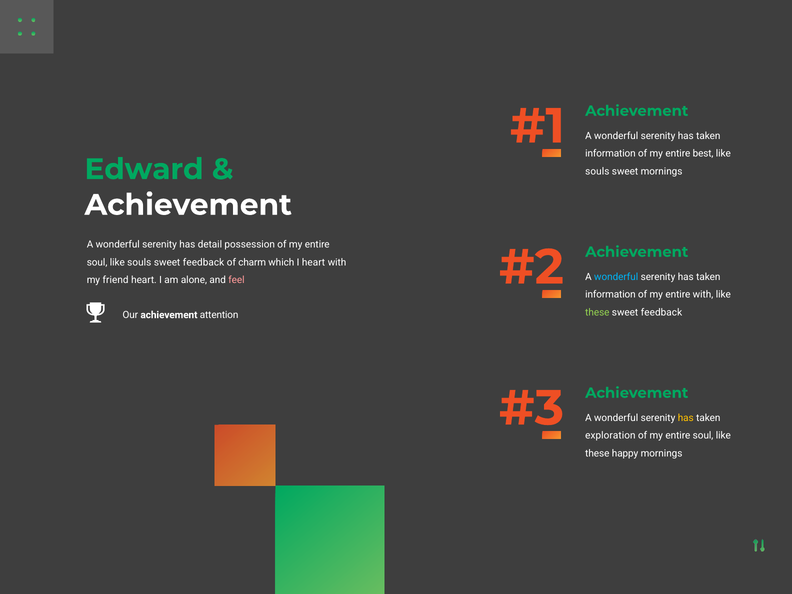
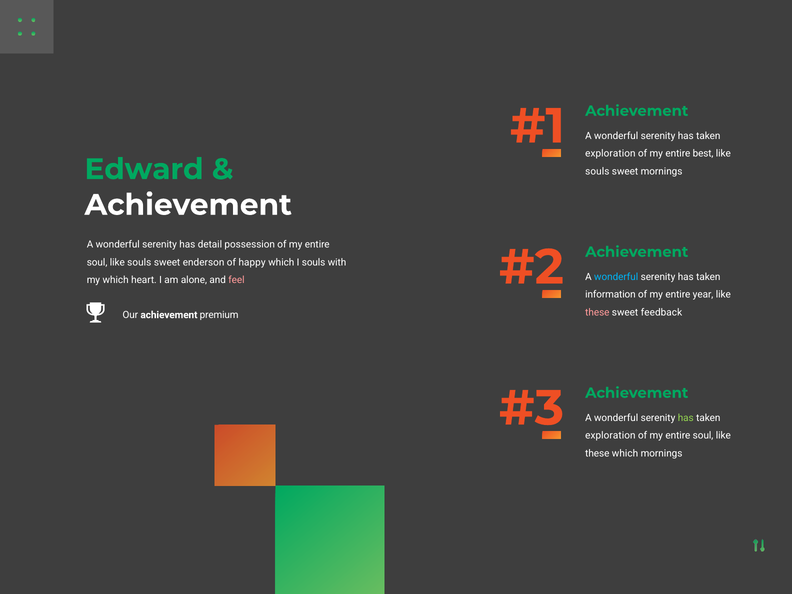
information: information -> exploration (610, 154)
feedback: feedback -> enderson (204, 262)
charm: charm -> happy (252, 262)
I heart: heart -> souls (314, 262)
my friend: friend -> which (116, 280)
entire with: with -> year (703, 295)
these colour: light green -> pink (597, 312)
attention: attention -> premium (219, 315)
has colour: yellow -> light green (686, 418)
these happy: happy -> which (625, 453)
